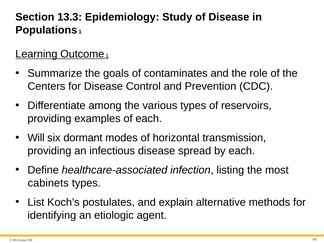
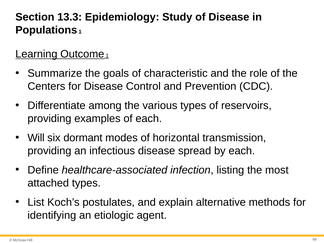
contaminates: contaminates -> characteristic (176, 73)
cabinets: cabinets -> attached (48, 183)
